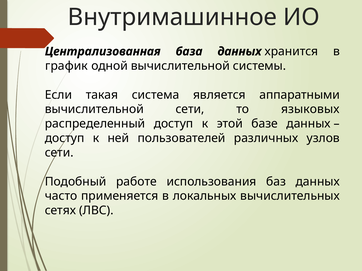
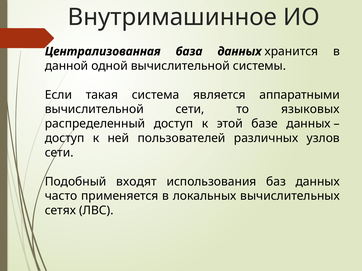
график: график -> данной (67, 66)
работе: работе -> входят (136, 182)
